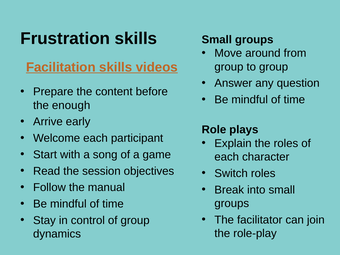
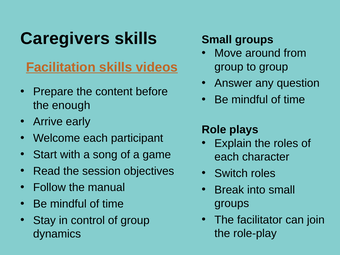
Frustration: Frustration -> Caregivers (65, 39)
